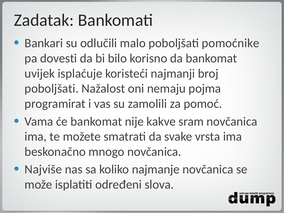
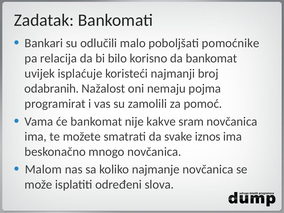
dovesti: dovesti -> relacija (59, 58)
poboljšati: poboljšati -> odabranih (52, 89)
vrsta: vrsta -> iznos (208, 137)
Najviše: Najviše -> Malom (43, 169)
